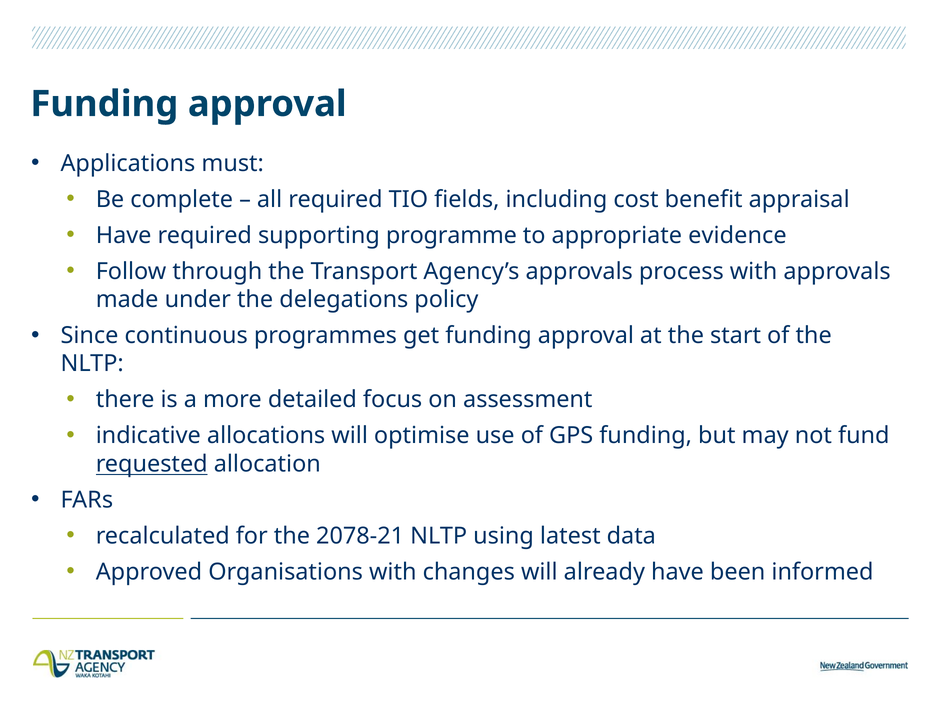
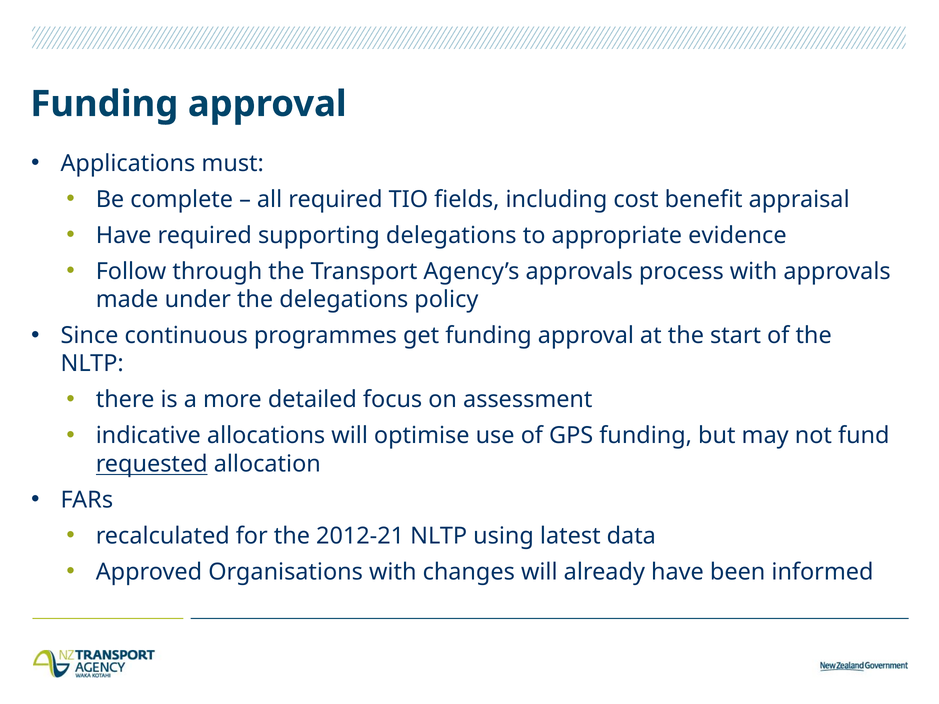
supporting programme: programme -> delegations (451, 236)
2078-21: 2078-21 -> 2012-21 (360, 536)
